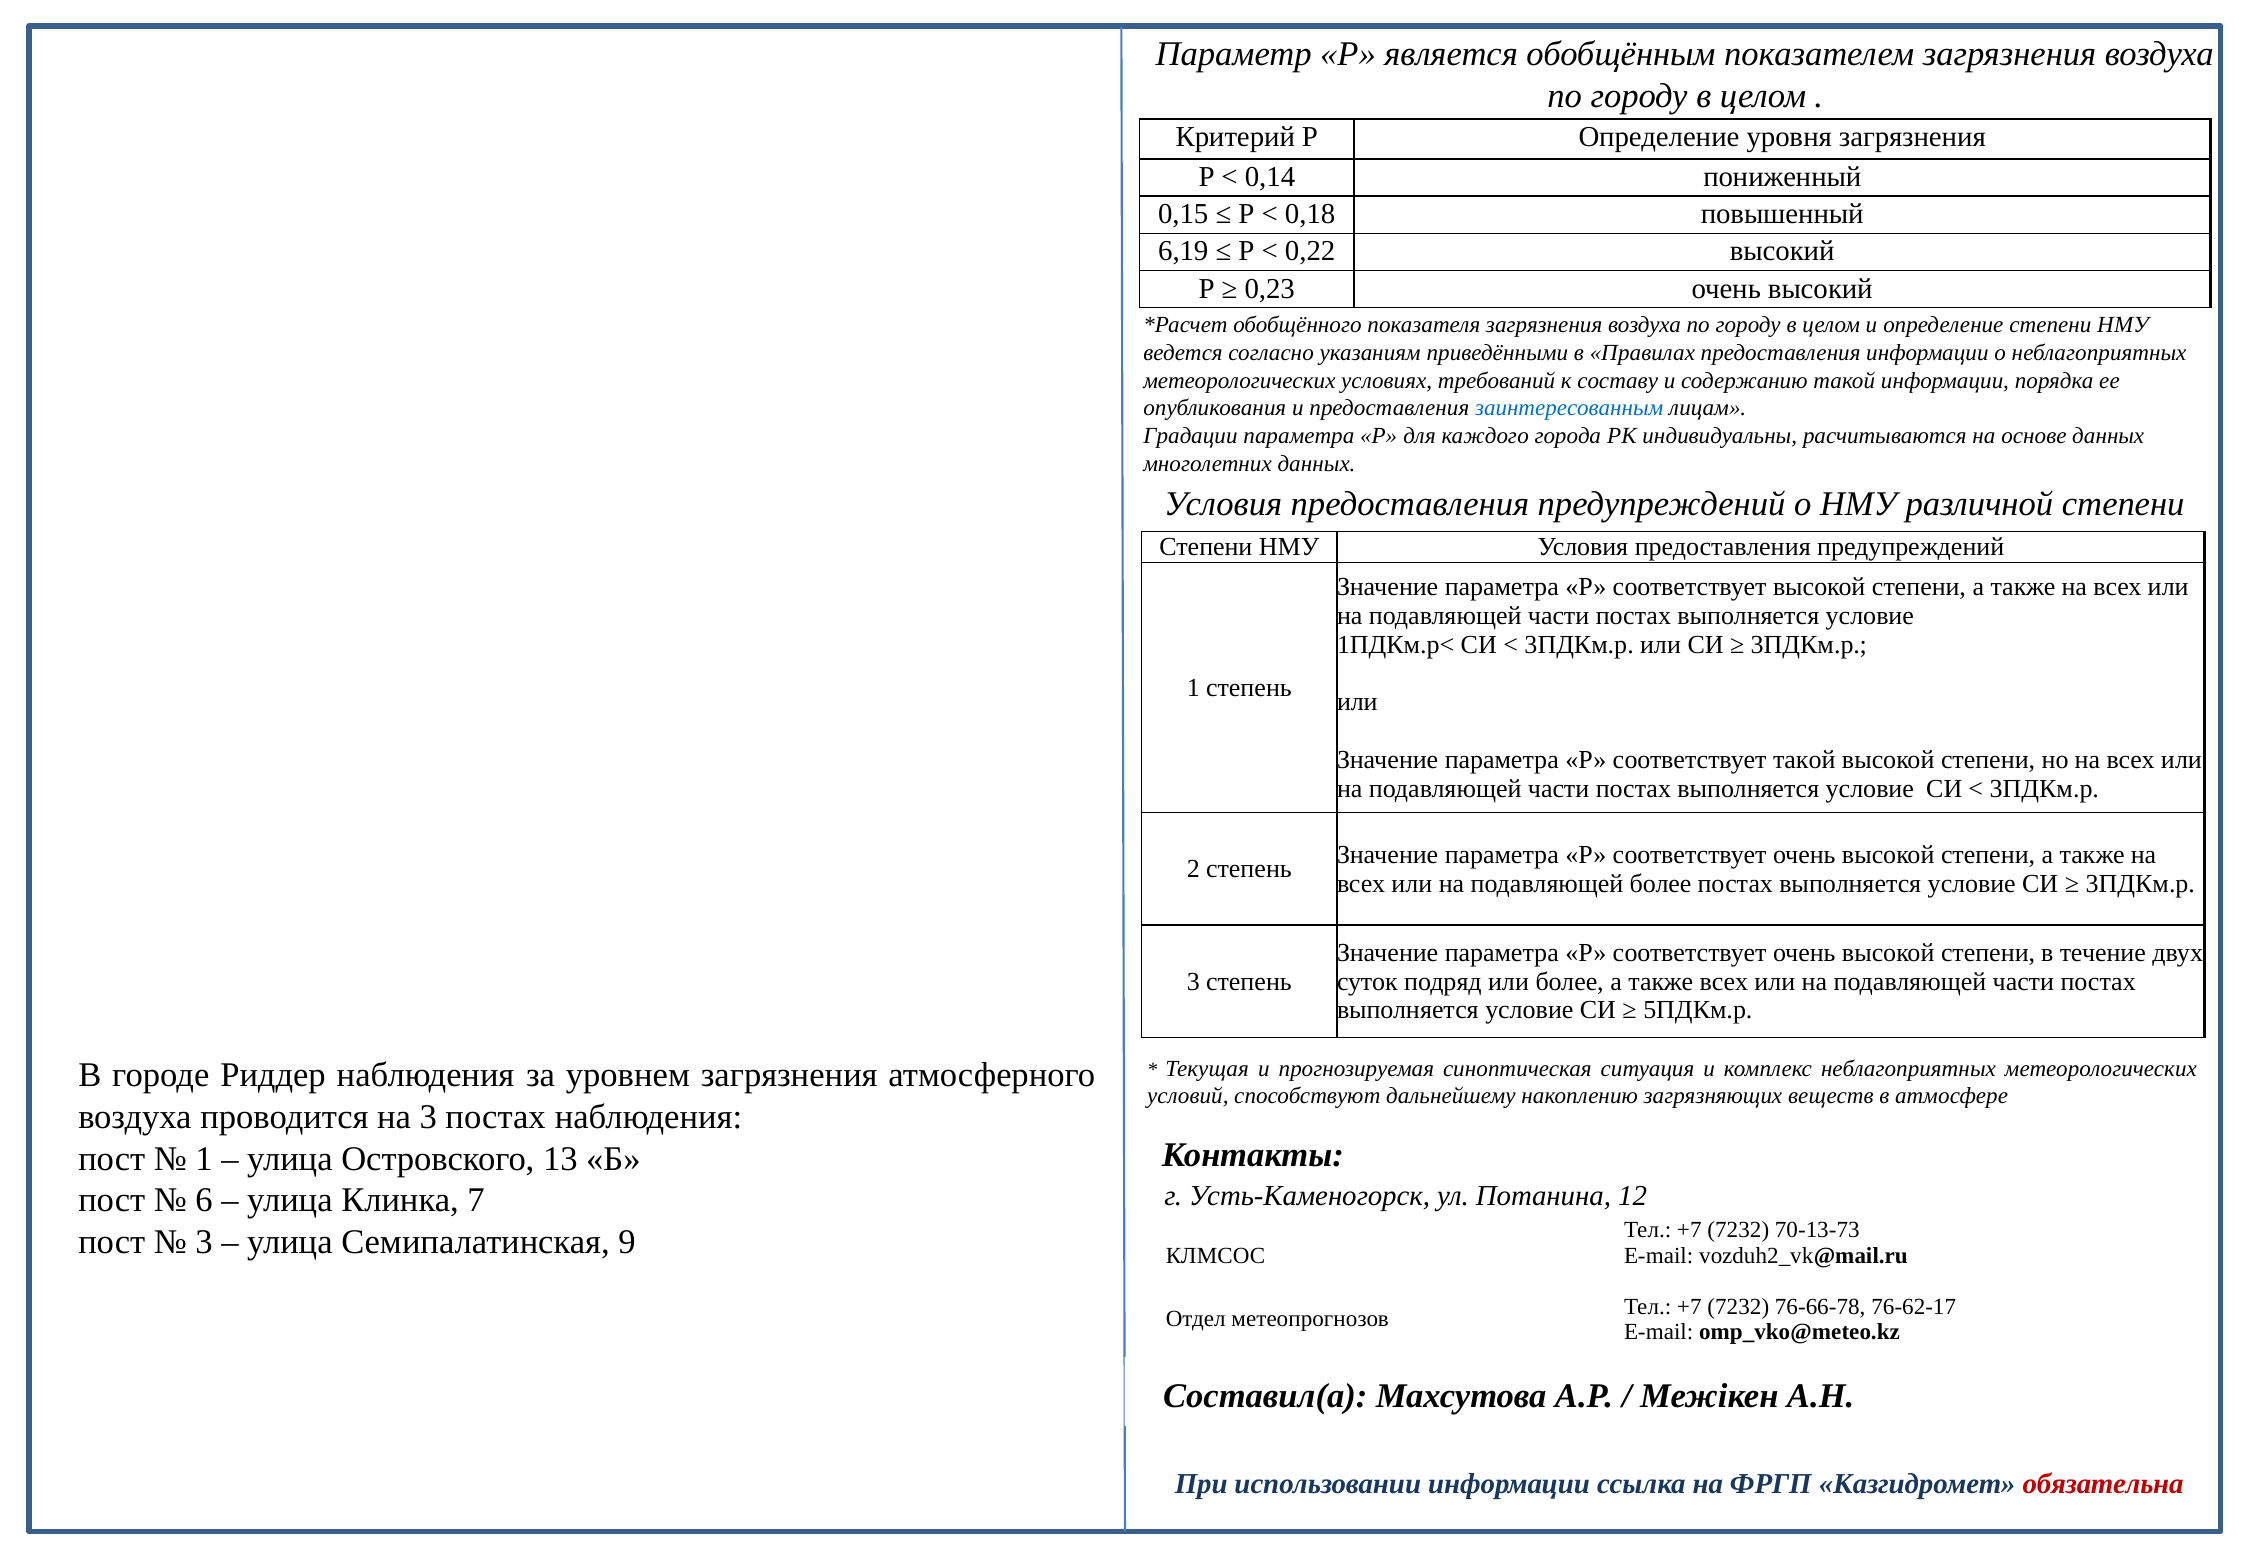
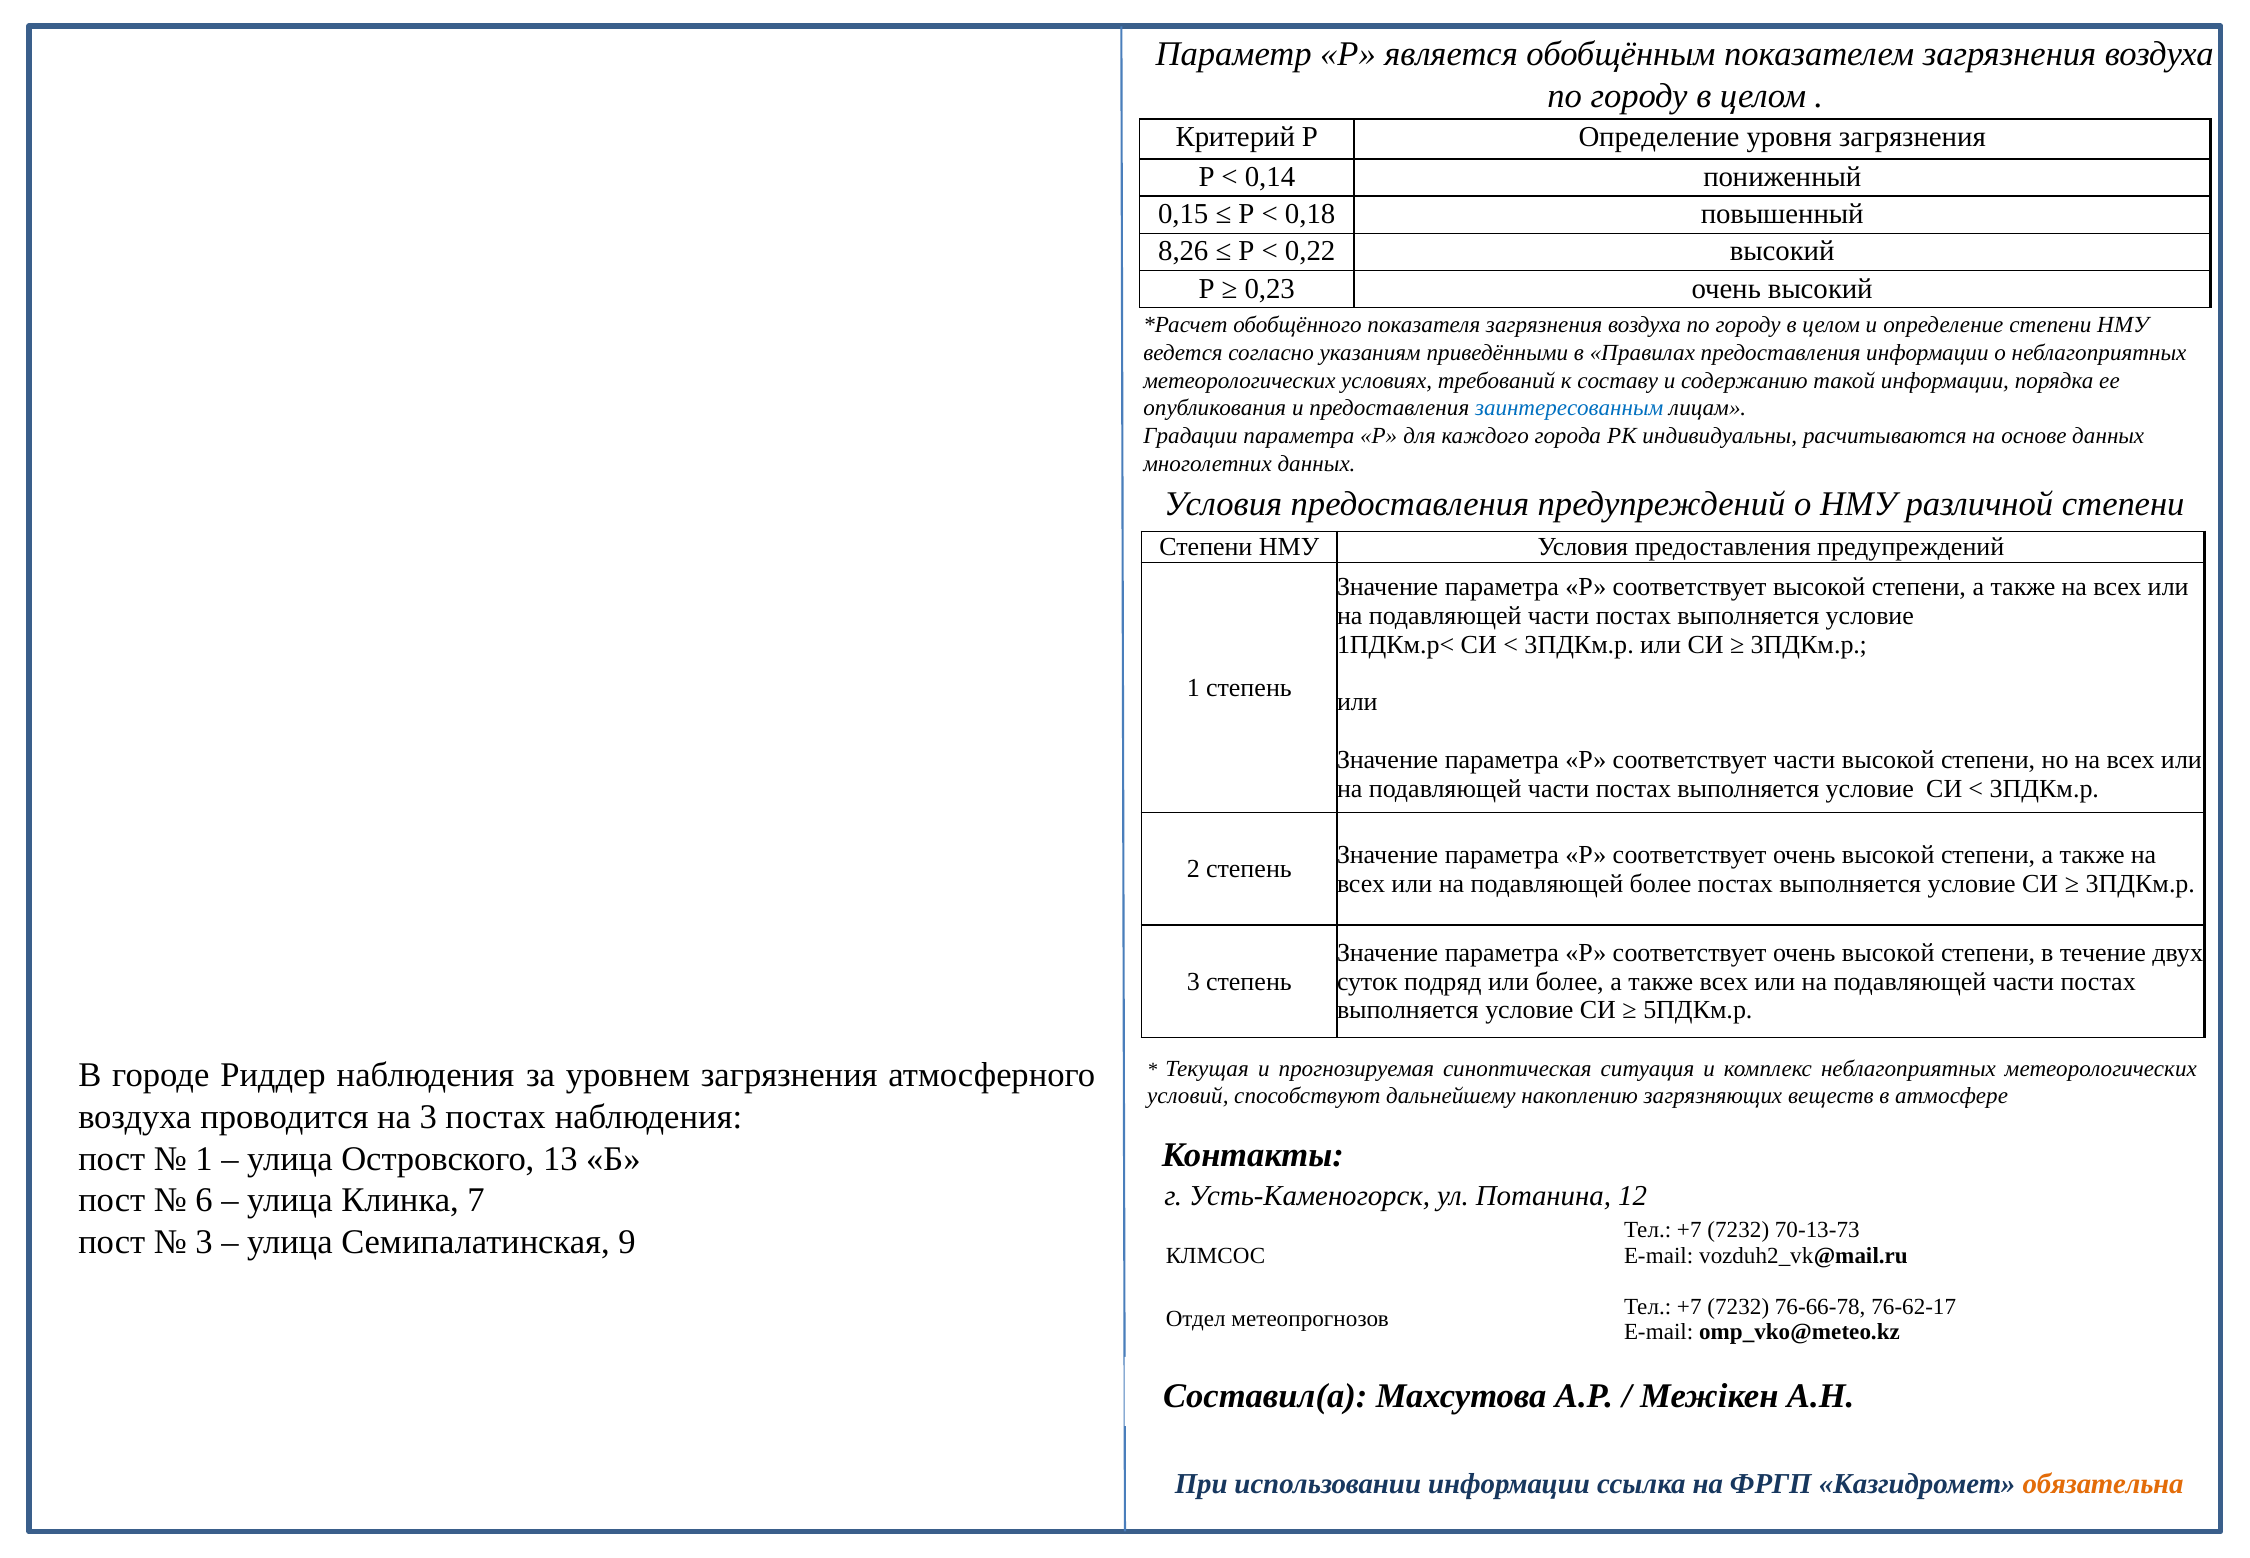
6,19: 6,19 -> 8,26 (1183, 251)
соответствует такой: такой -> части (1804, 760)
обязательна colour: red -> orange (2103, 1483)
